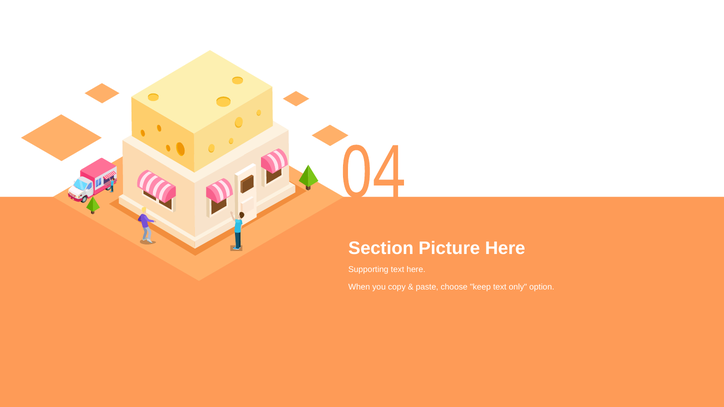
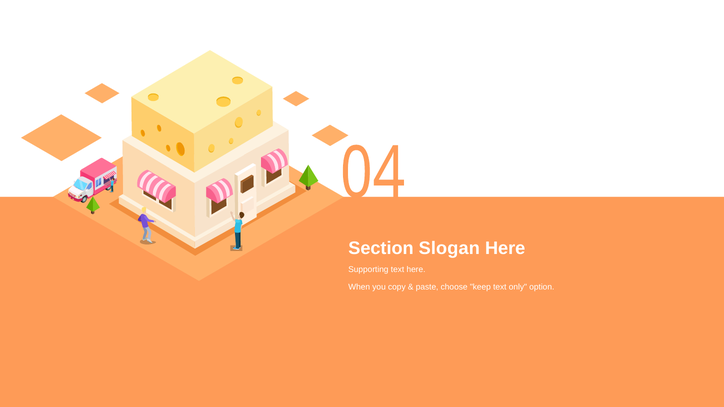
Picture: Picture -> Slogan (449, 249)
